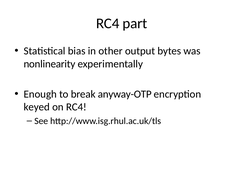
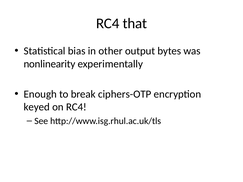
part: part -> that (135, 24)
anyway-OTP: anyway-OTP -> ciphers-OTP (125, 94)
